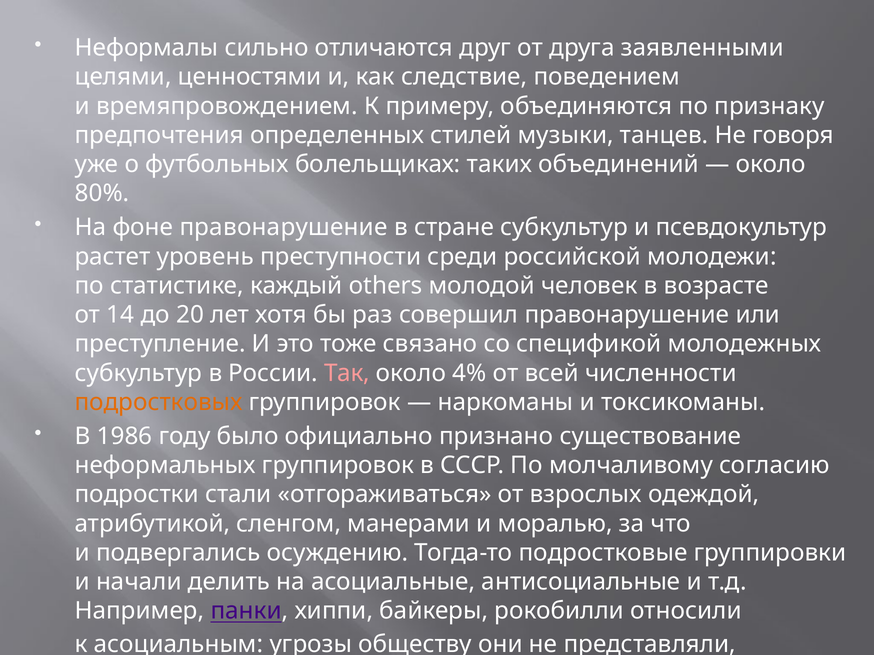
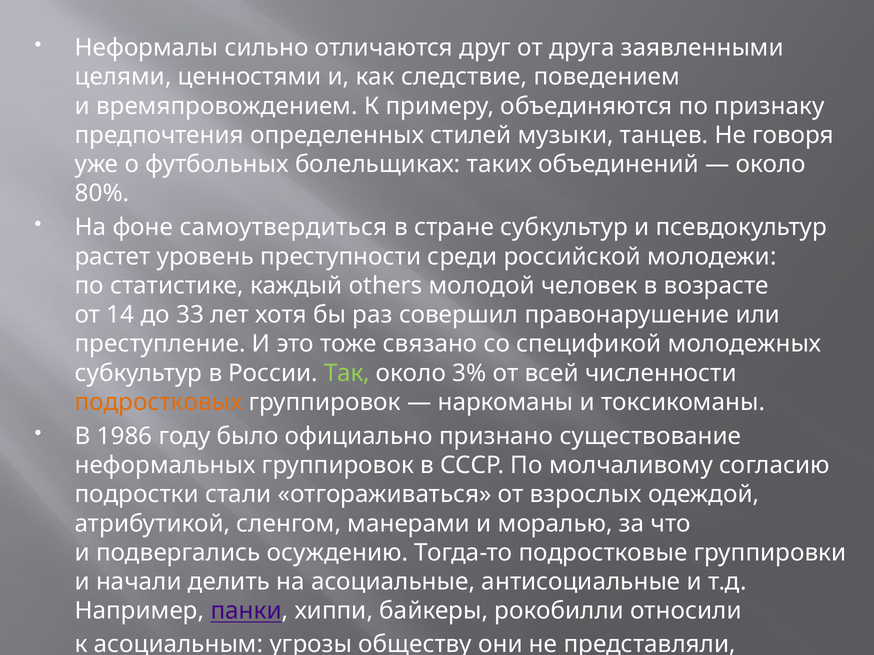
фоне правонарушение: правонарушение -> самоутвердиться (284, 228)
20: 20 -> 33 (190, 315)
Так colour: pink -> light green (347, 373)
4%: 4% -> 3% (469, 373)
